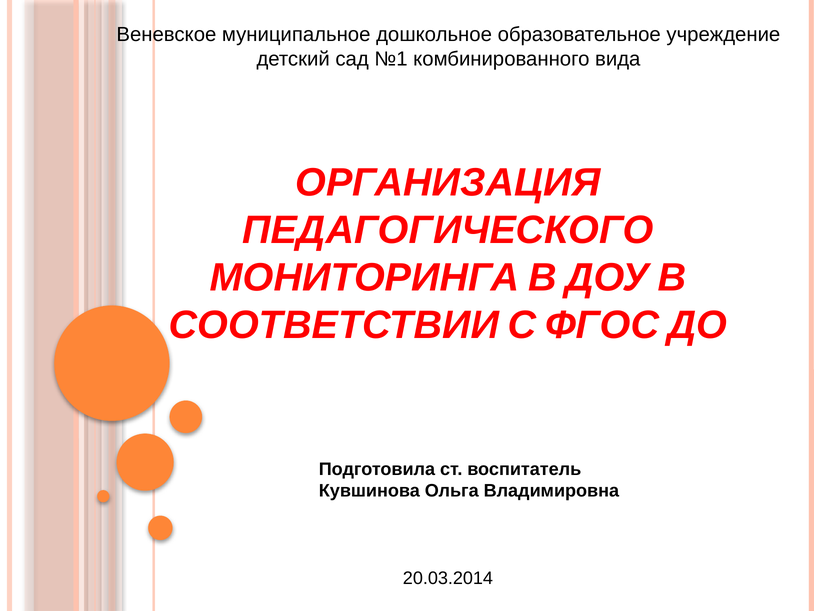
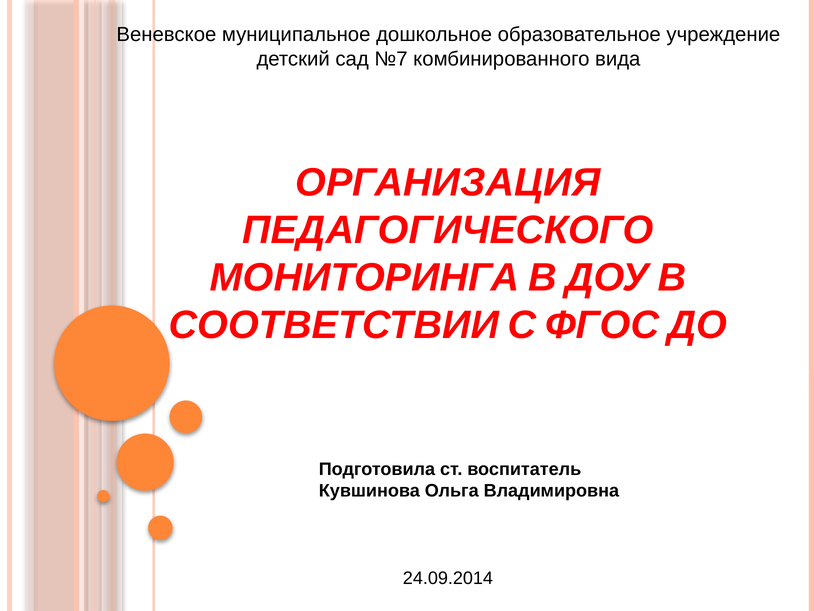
№1: №1 -> №7 (391, 59)
20.03.2014: 20.03.2014 -> 24.09.2014 (448, 578)
